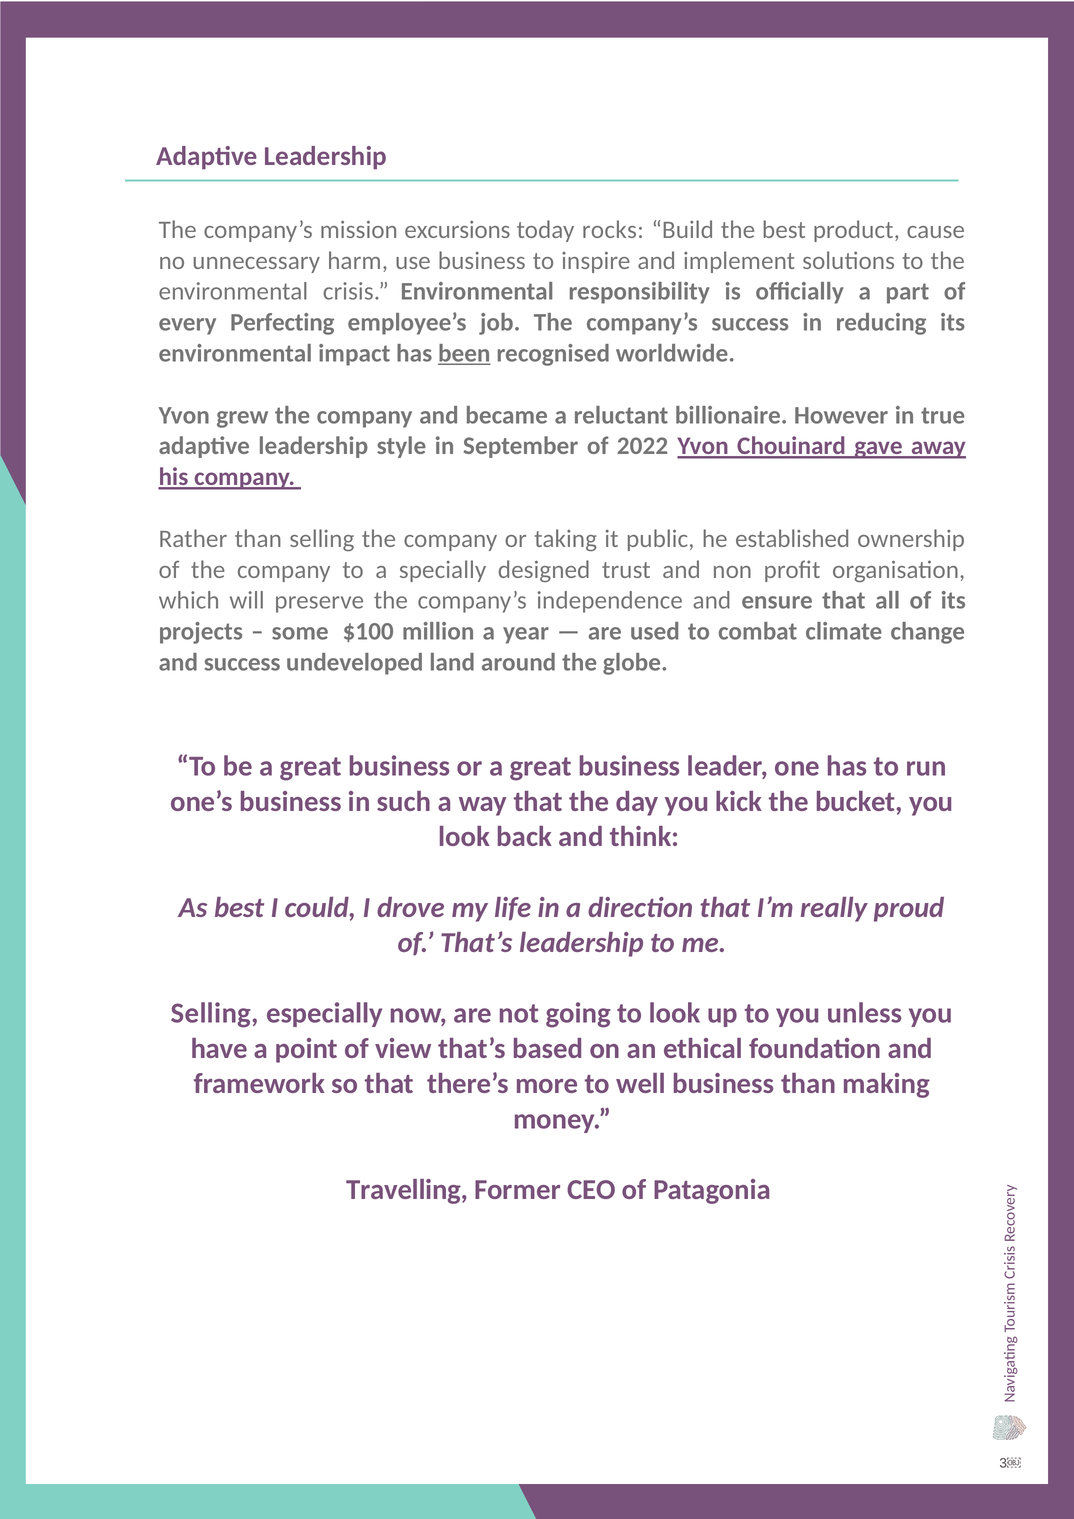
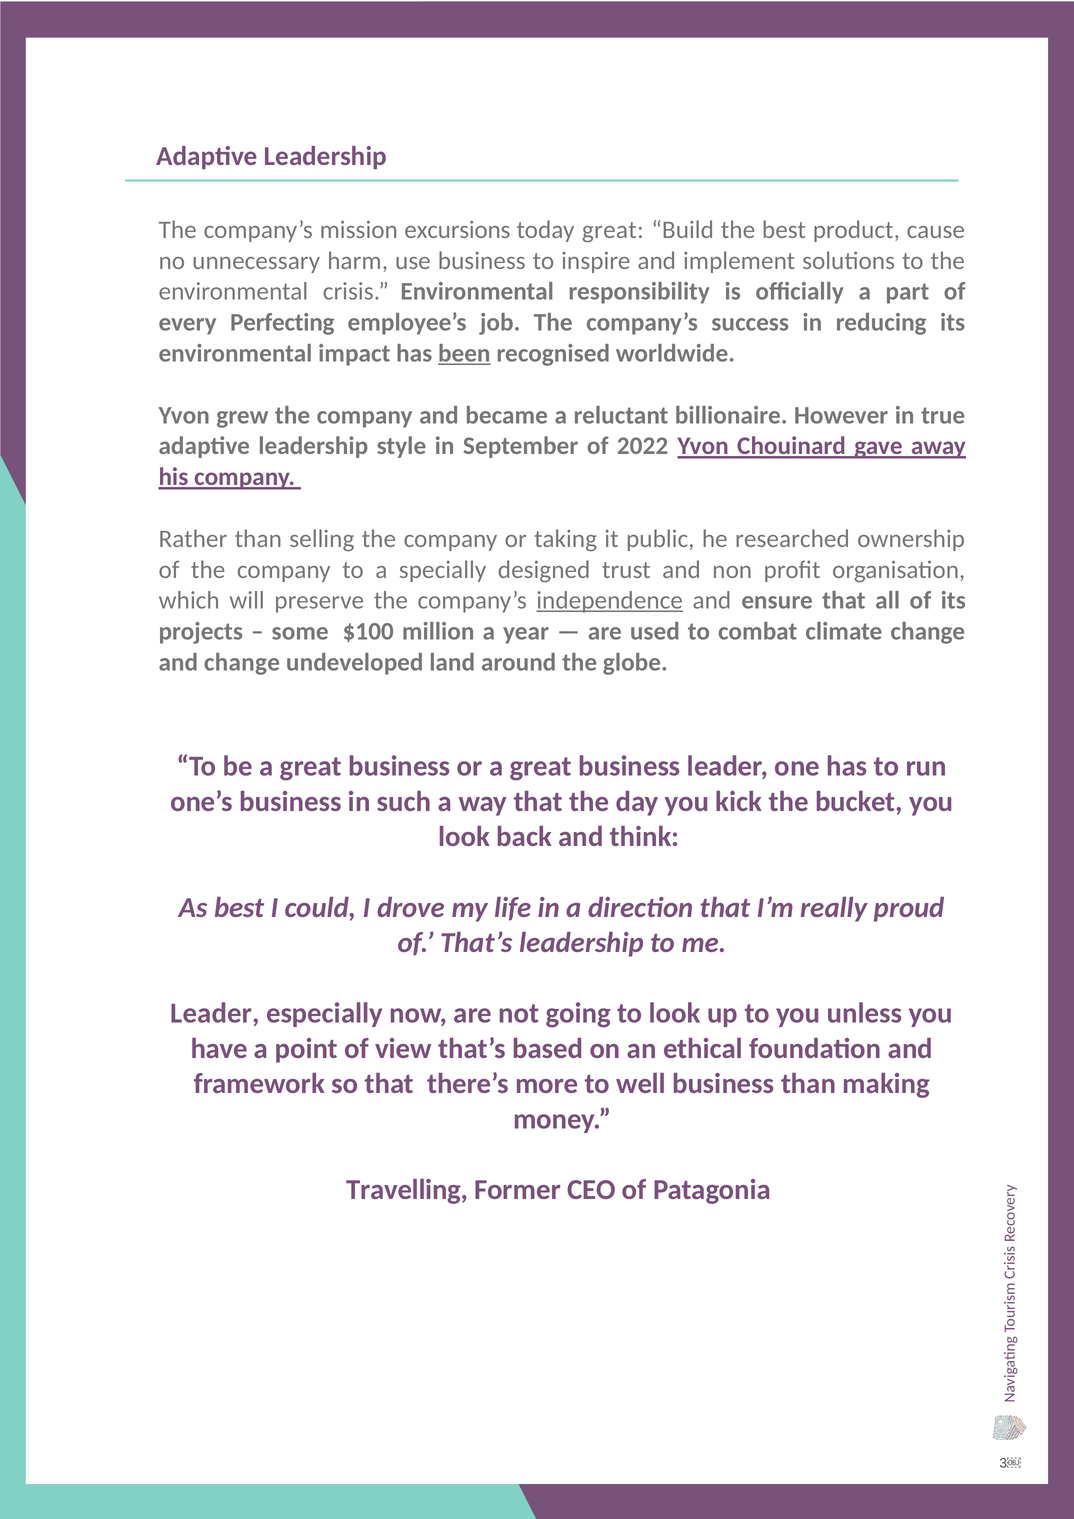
today rocks: rocks -> great (613, 230)
established: established -> researched (792, 539)
independence underline: none -> present (610, 601)
and success: success -> change (242, 662)
Selling: Selling -> Leader (215, 1013)
